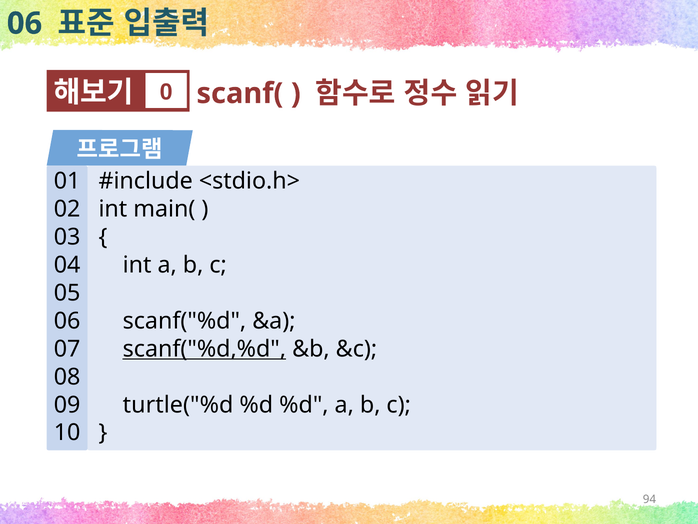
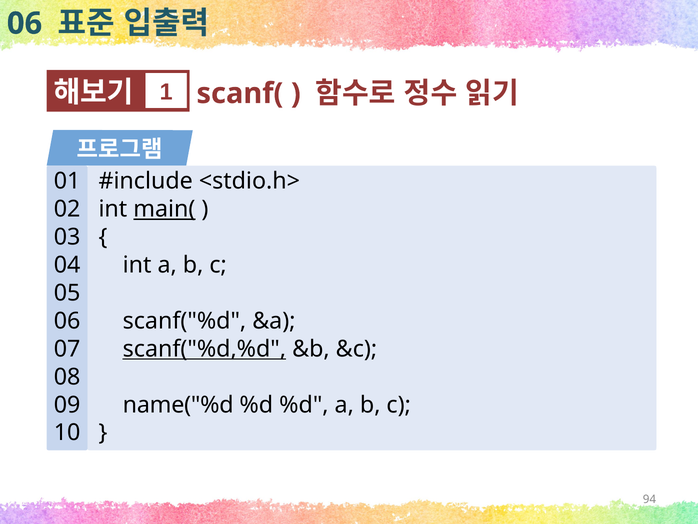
0: 0 -> 1 (166, 92)
main( underline: none -> present (164, 209)
turtle("%d: turtle("%d -> name("%d (178, 404)
